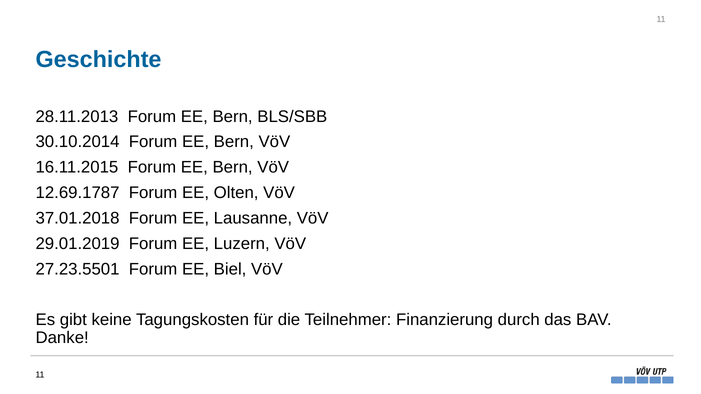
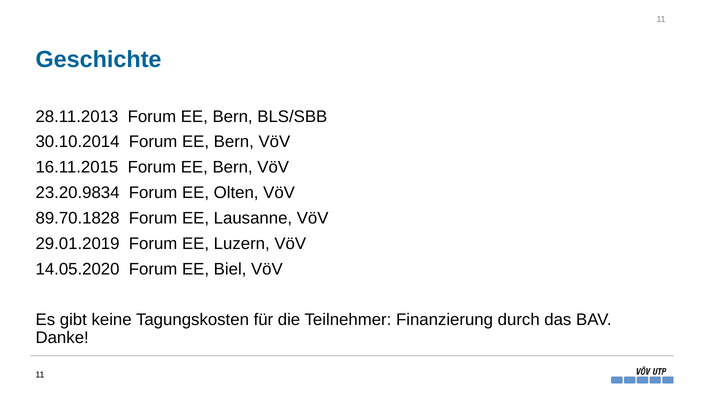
12.69.1787: 12.69.1787 -> 23.20.9834 (78, 193)
37.01.2018: 37.01.2018 -> 89.70.1828 (78, 218)
27.23.5501: 27.23.5501 -> 14.05.2020 (78, 269)
